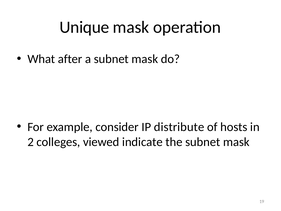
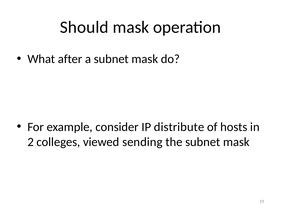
Unique: Unique -> Should (84, 27)
indicate: indicate -> sending (142, 142)
